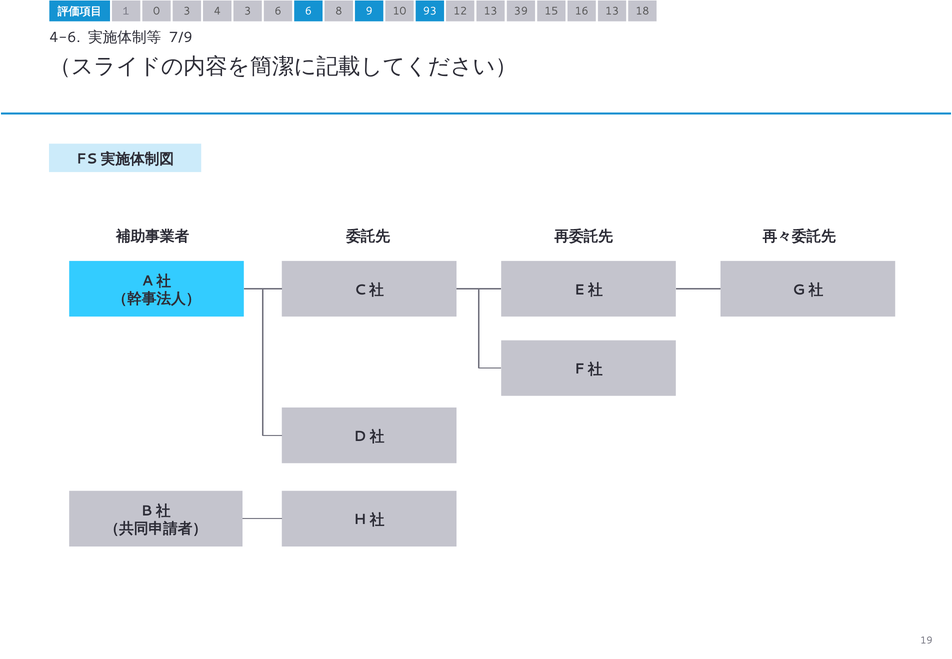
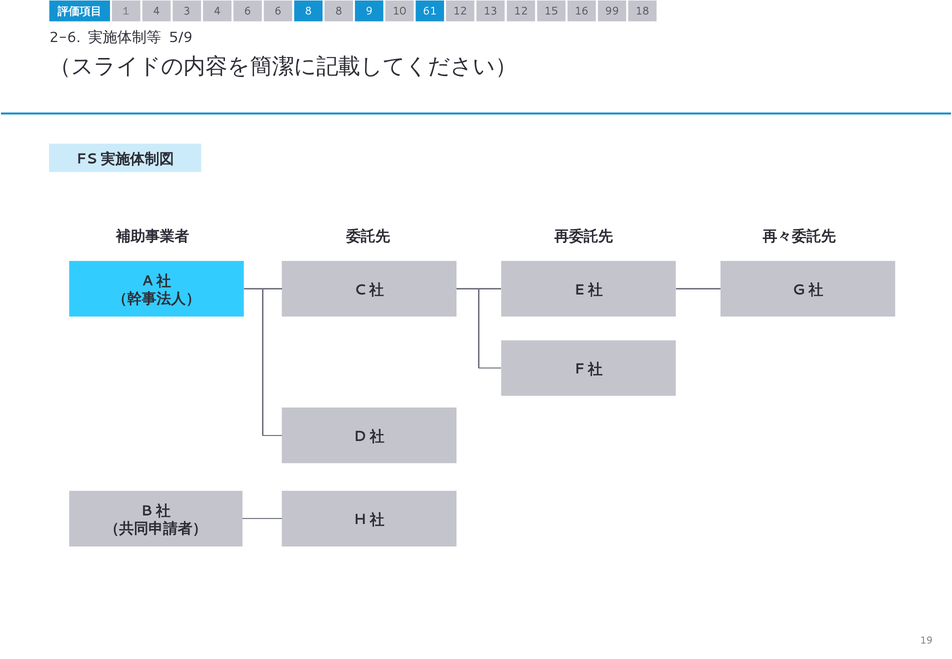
１ 0: 0 -> 4 (157, 11)
4 3: 3 -> 6 (248, 11)
6 6: 6 -> 8 (308, 11)
93: 93 -> 61 (430, 11)
13 39: 39 -> 12 (521, 11)
16 13: 13 -> 99 (612, 11)
4-6: 4-6 -> 2-6 (65, 38)
7/9: 7/9 -> 5/9 (181, 38)
